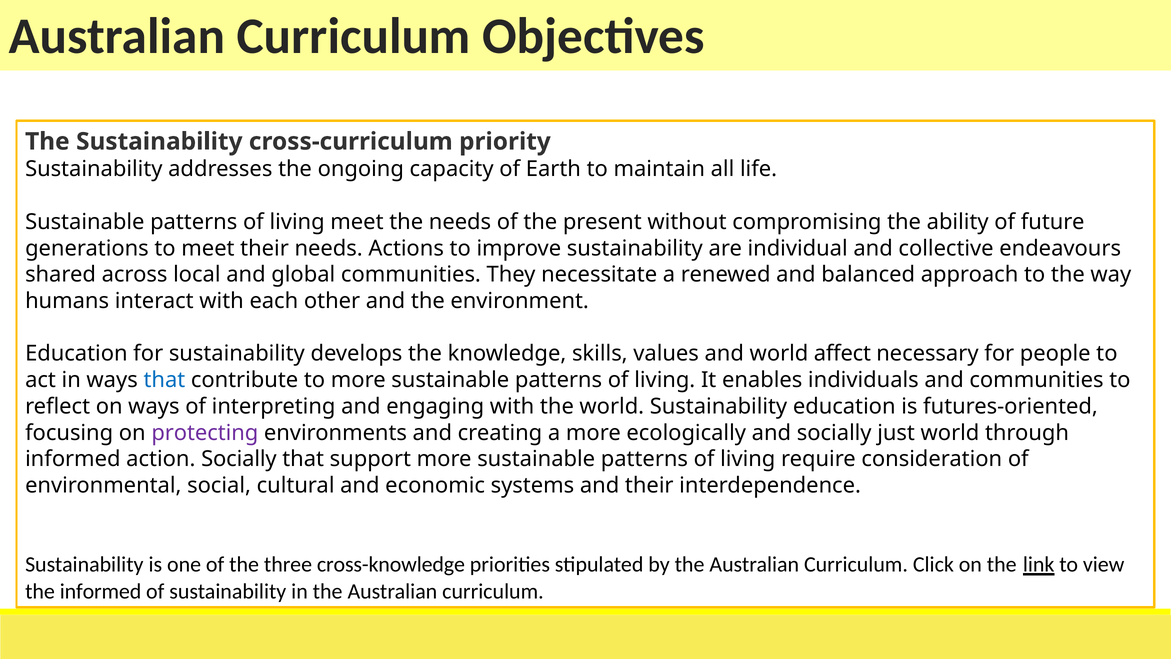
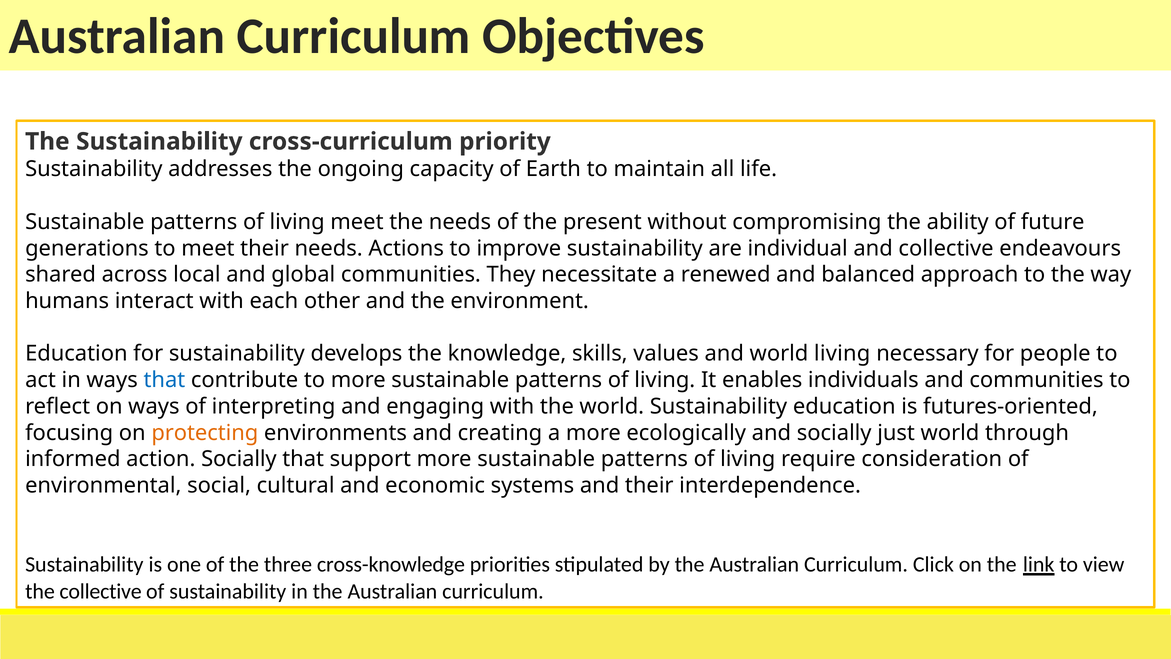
world affect: affect -> living (842, 354)
protecting colour: purple -> orange (205, 433)
the informed: informed -> collective (101, 591)
